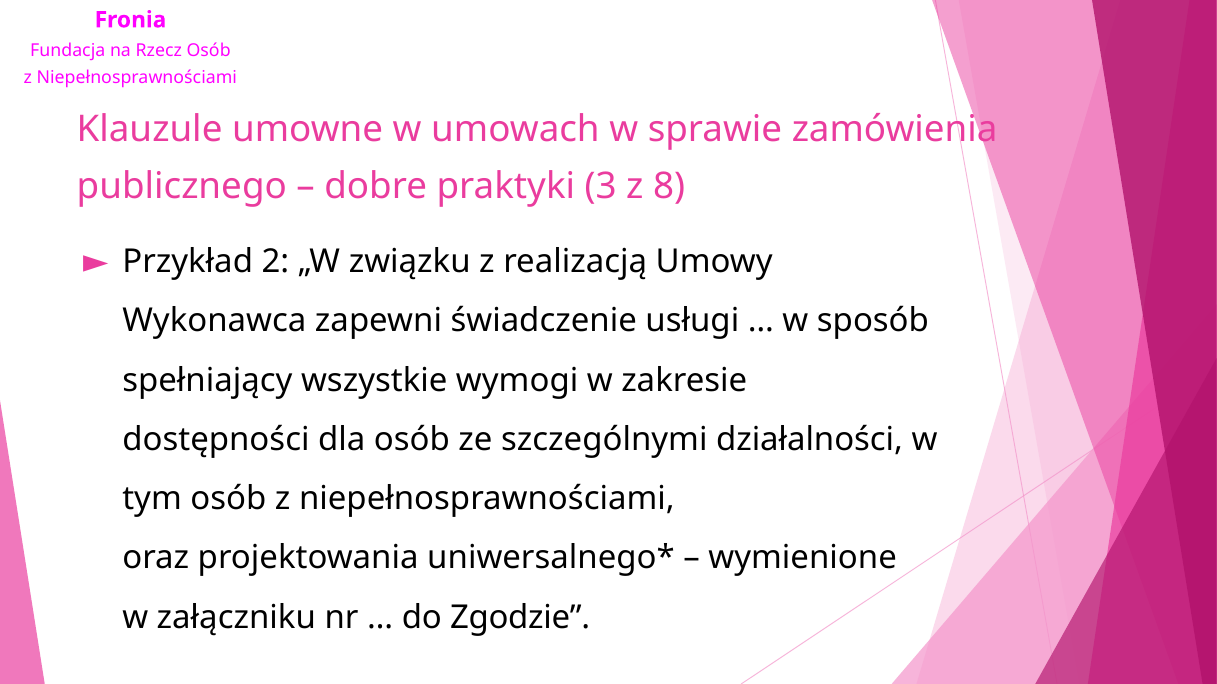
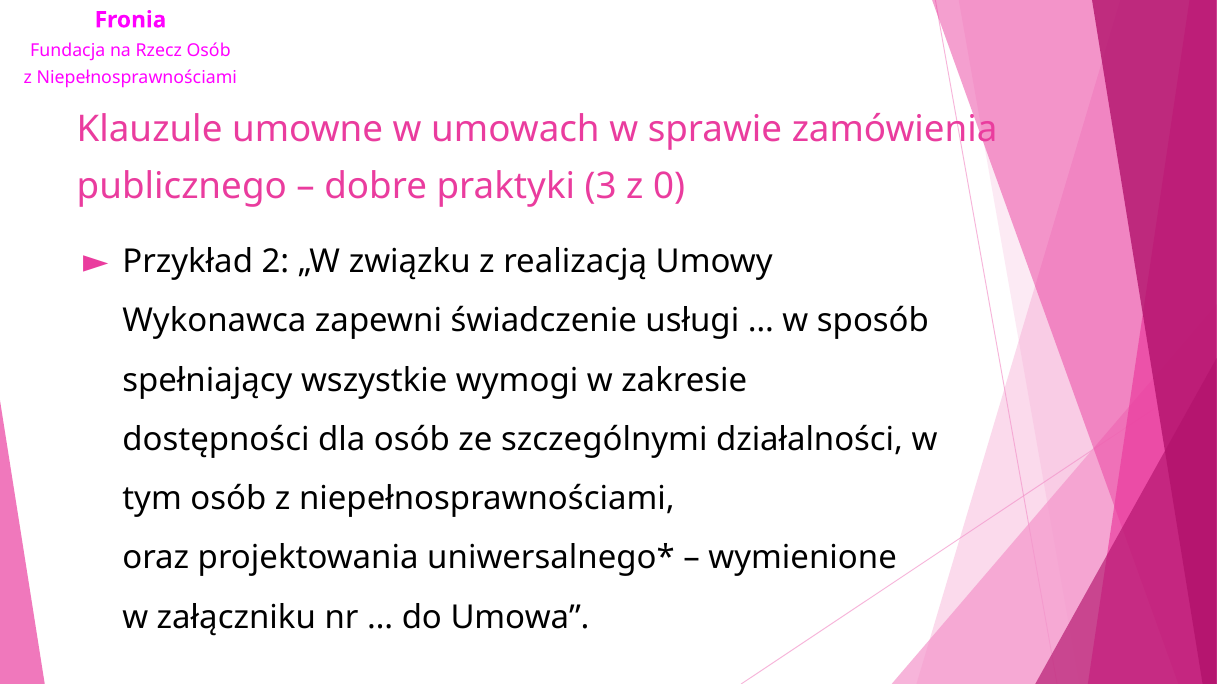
8: 8 -> 0 (669, 187)
Zgodzie: Zgodzie -> Umowa (520, 618)
